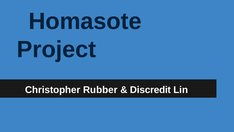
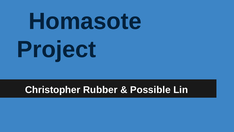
Discredit: Discredit -> Possible (150, 90)
